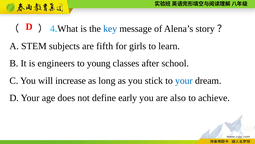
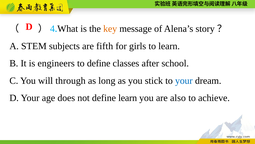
key colour: blue -> orange (110, 29)
to young: young -> define (99, 63)
increase: increase -> through (70, 80)
define early: early -> learn (128, 98)
